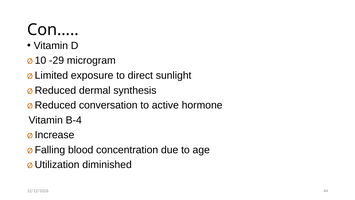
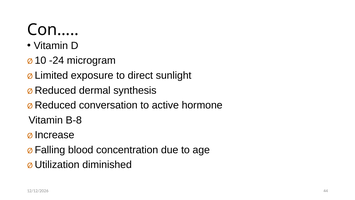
-29: -29 -> -24 (57, 60)
B-4: B-4 -> B-8 (74, 120)
